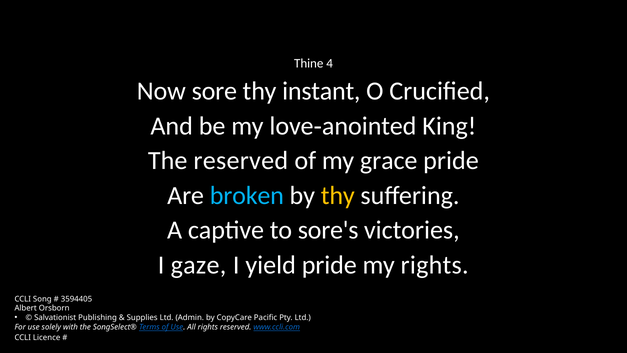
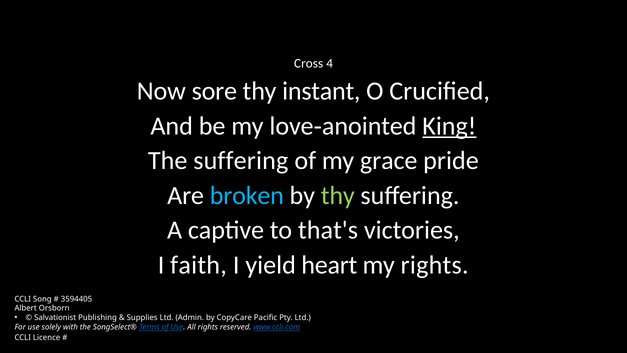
Thine: Thine -> Cross (309, 63)
King underline: none -> present (449, 126)
The reserved: reserved -> suffering (241, 161)
thy colour: yellow -> light green (338, 195)
sore's: sore's -> that's (328, 230)
gaze: gaze -> faith (199, 265)
yield pride: pride -> heart (329, 265)
